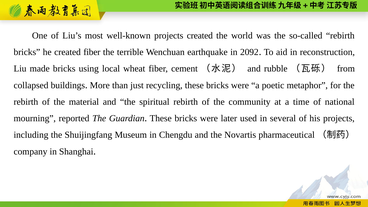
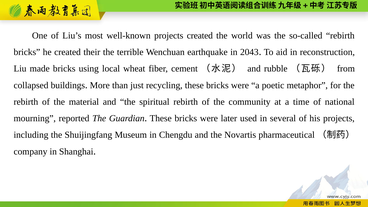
created fiber: fiber -> their (92, 52)
2092: 2092 -> 2043 (249, 52)
